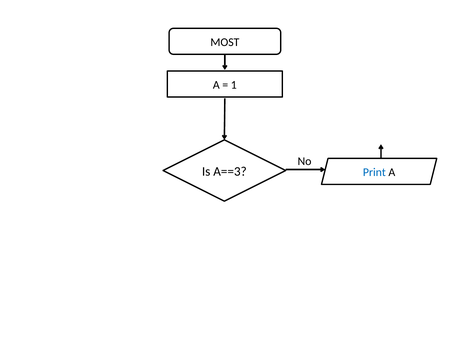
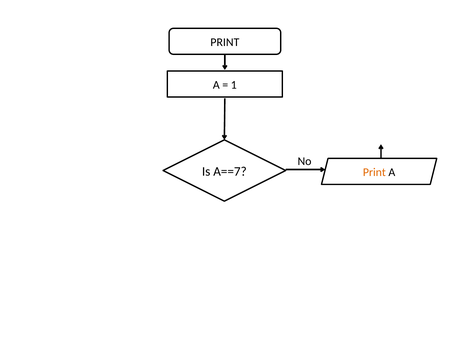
MOST: MOST -> PRINT (225, 42)
A==3: A==3 -> A==7 (230, 171)
Print colour: blue -> orange (374, 172)
